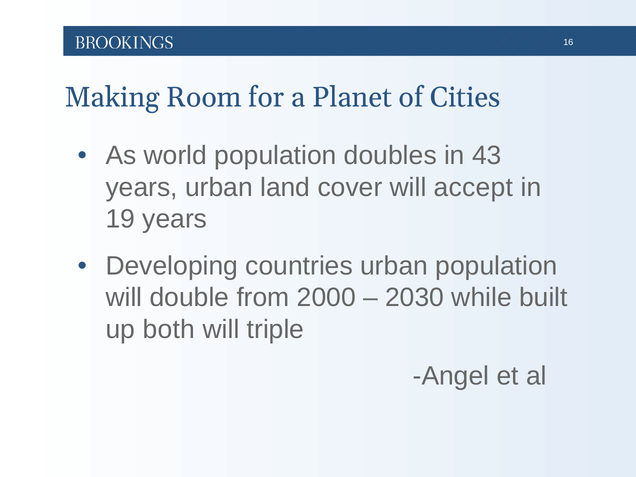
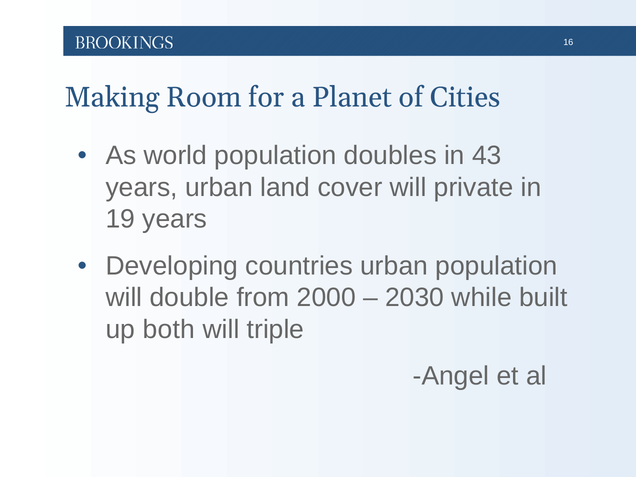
accept: accept -> private (474, 187)
